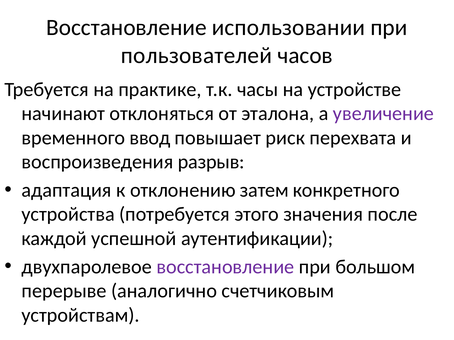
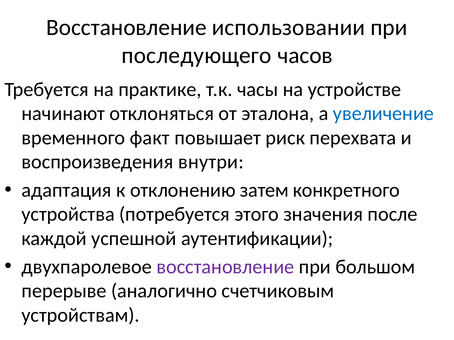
пользователей: пользователей -> последующего (196, 56)
увеличение colour: purple -> blue (383, 114)
ввод: ввод -> факт (150, 138)
разрыв: разрыв -> внутри (211, 162)
